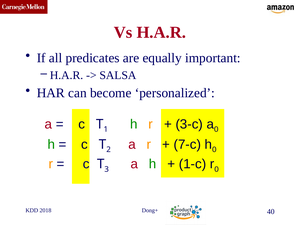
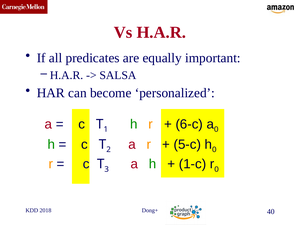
3-c: 3-c -> 6-c (189, 124)
7-c: 7-c -> 5-c (187, 144)
